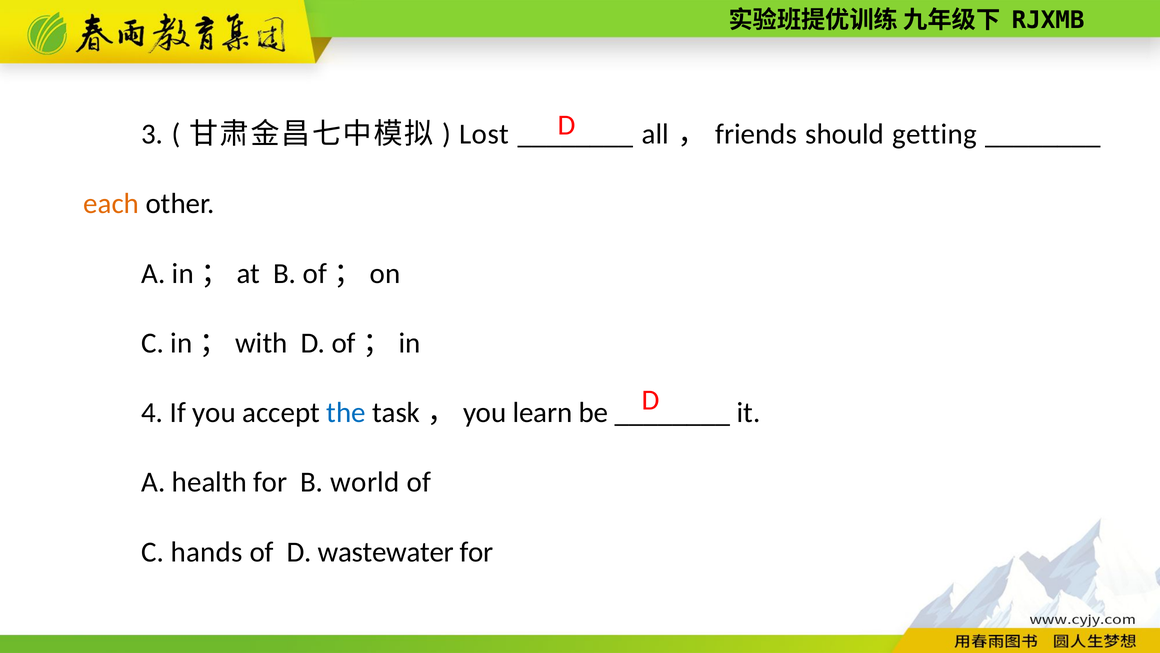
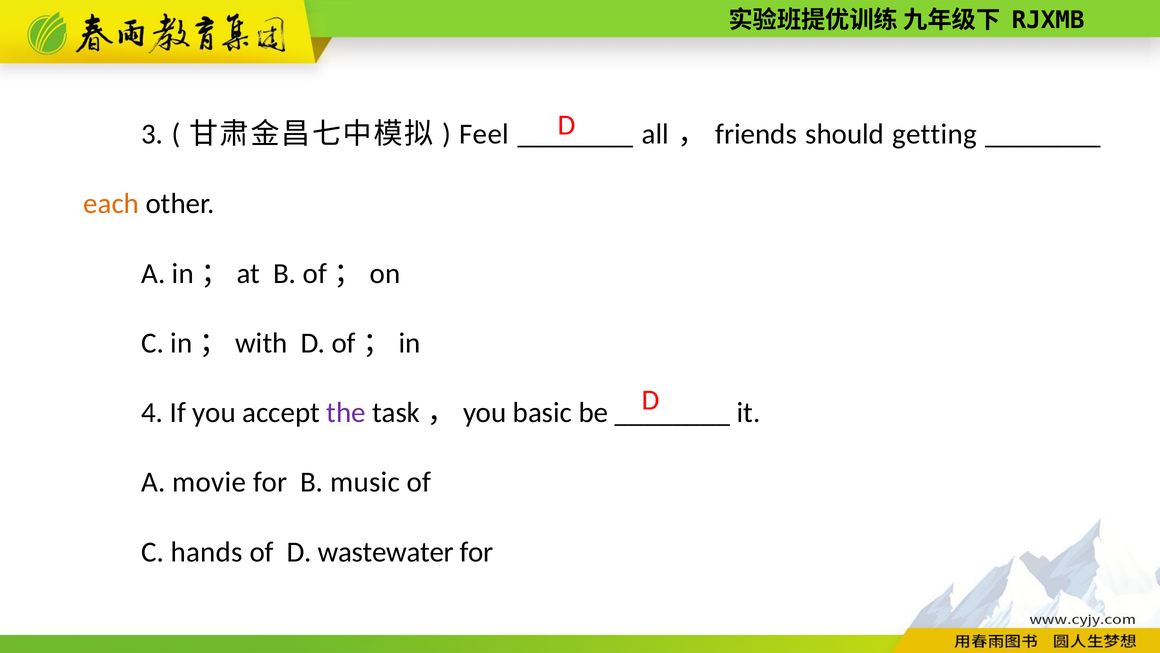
Lost: Lost -> Feel (484, 134)
the colour: blue -> purple (346, 412)
learn: learn -> basic (542, 412)
health: health -> movie (209, 482)
world: world -> music (365, 482)
